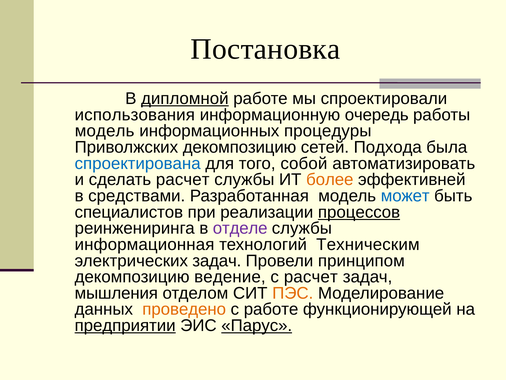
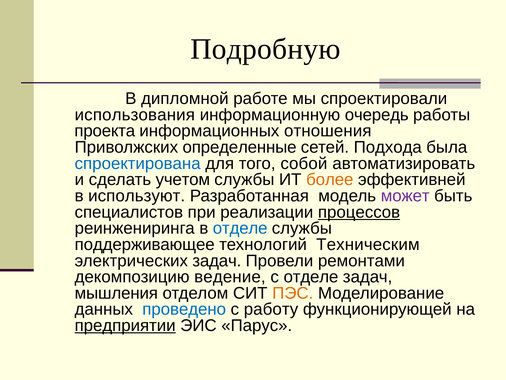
Постановка: Постановка -> Подробную (266, 49)
дипломной underline: present -> none (185, 98)
модель: модель -> проекта (105, 131)
процедуры: процедуры -> отношения (328, 131)
Приволжских декомпозицию: декомпозицию -> определенные (240, 147)
сделать расчет: расчет -> учетом (183, 179)
средствами: средствами -> используют (137, 196)
может colour: blue -> purple (405, 196)
отделе colour: purple -> blue (240, 228)
информационная: информационная -> поддерживающее (145, 244)
принципом: принципом -> ремонтами (361, 260)
с расчет: расчет -> отделе (311, 277)
проведено colour: orange -> blue (184, 309)
с работе: работе -> работу (271, 309)
Парус underline: present -> none (257, 325)
